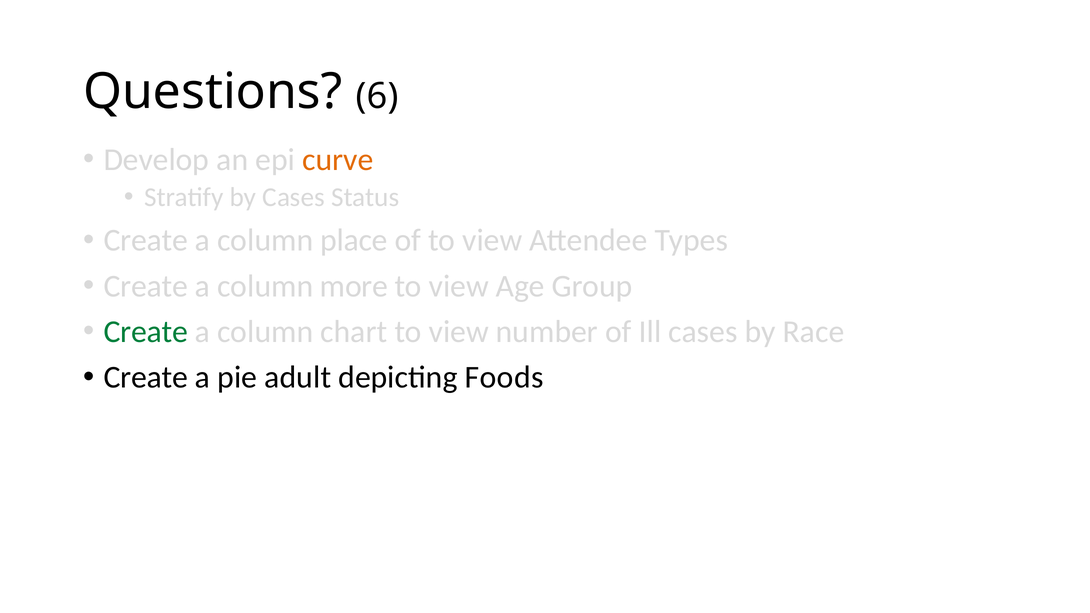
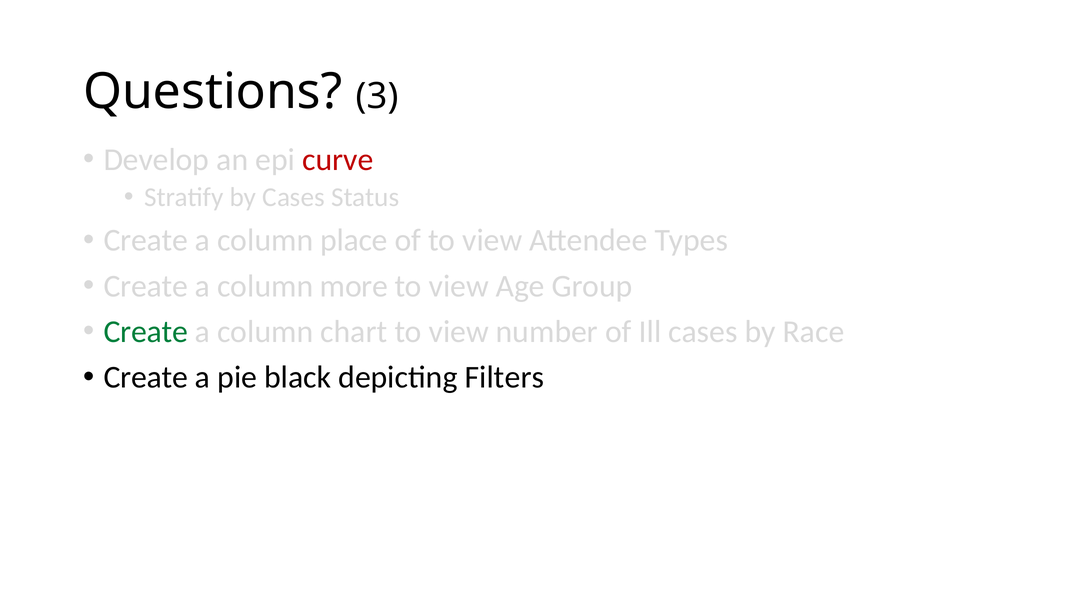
6: 6 -> 3 (377, 96)
curve colour: orange -> red (338, 160)
adult: adult -> black (298, 377)
Foods: Foods -> Filters (504, 377)
